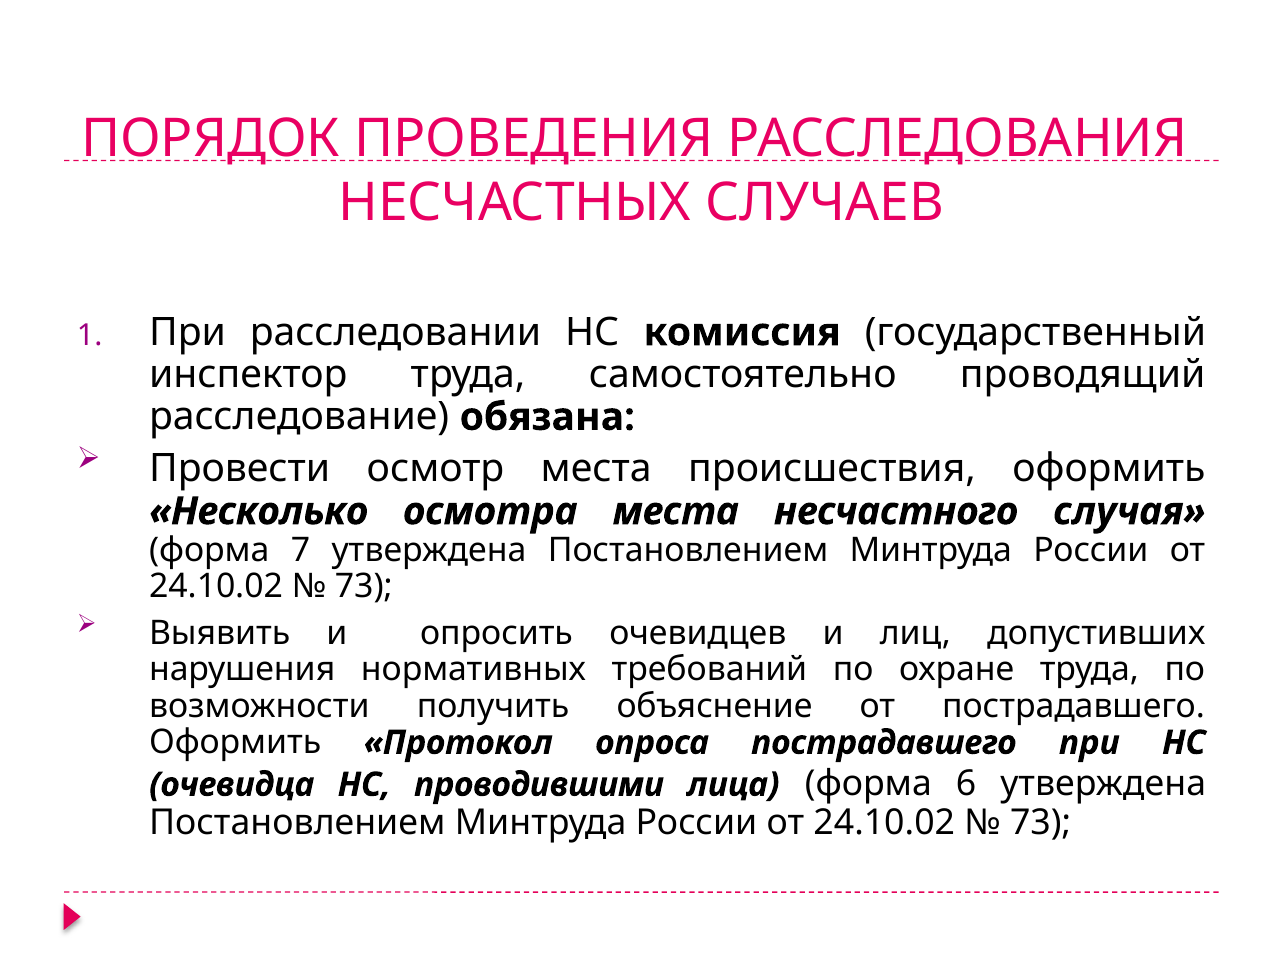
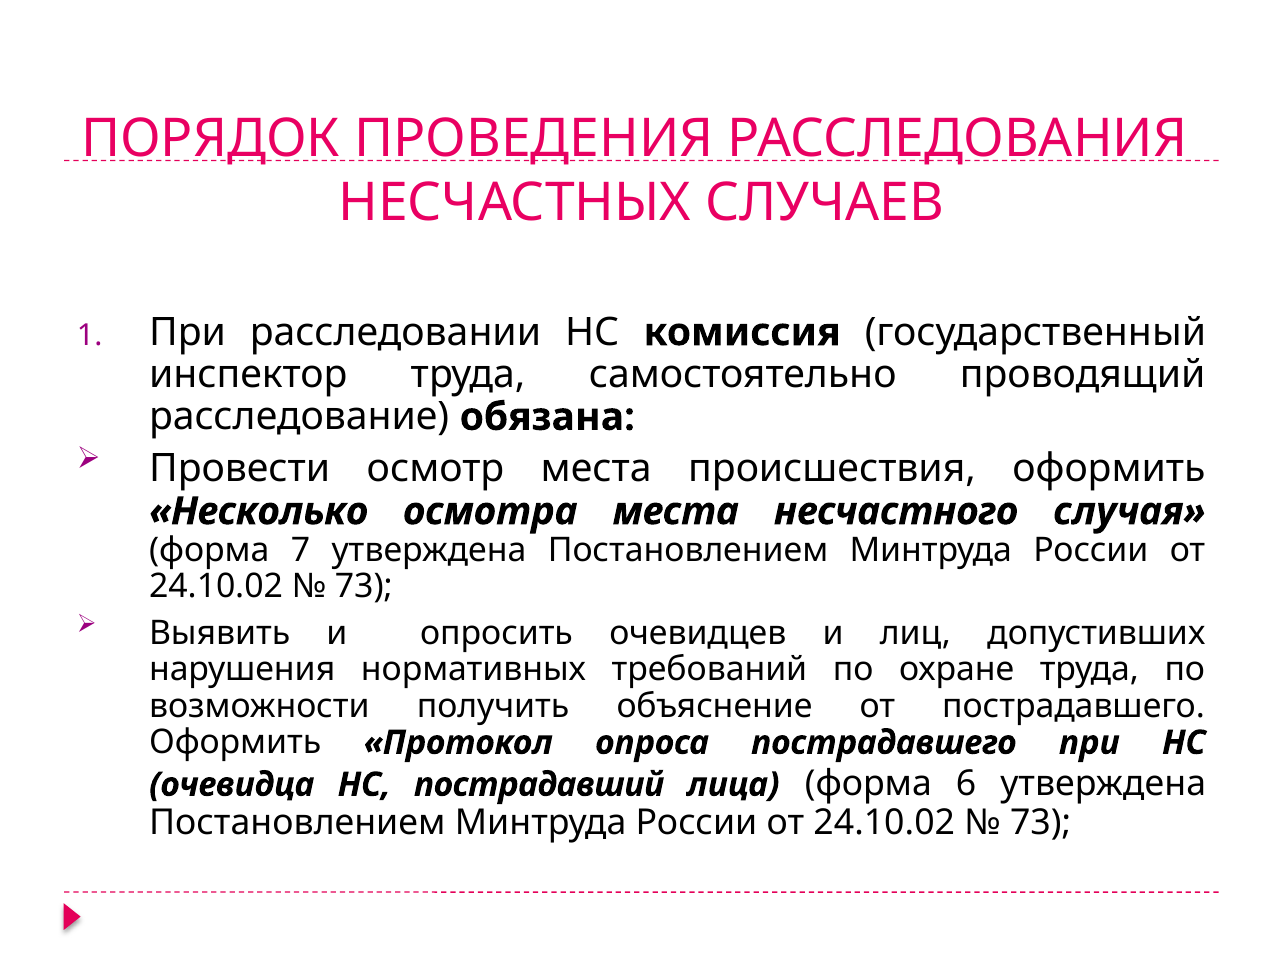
проводившими: проводившими -> пострадавший (539, 784)
